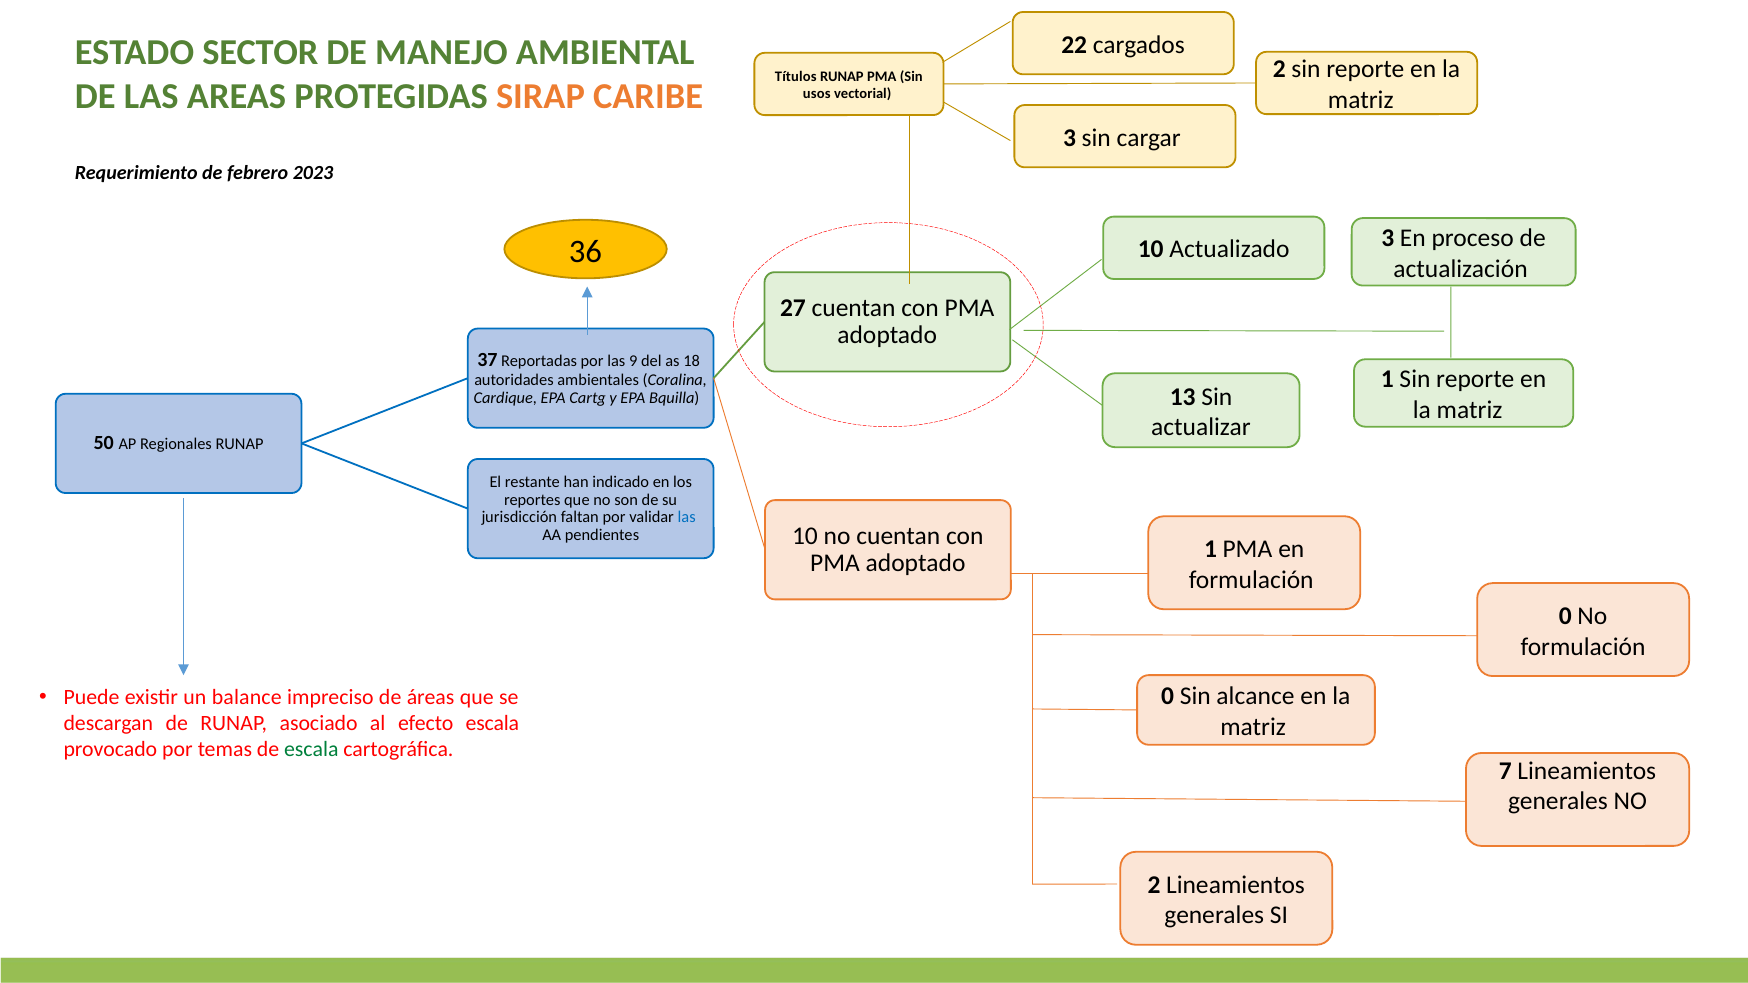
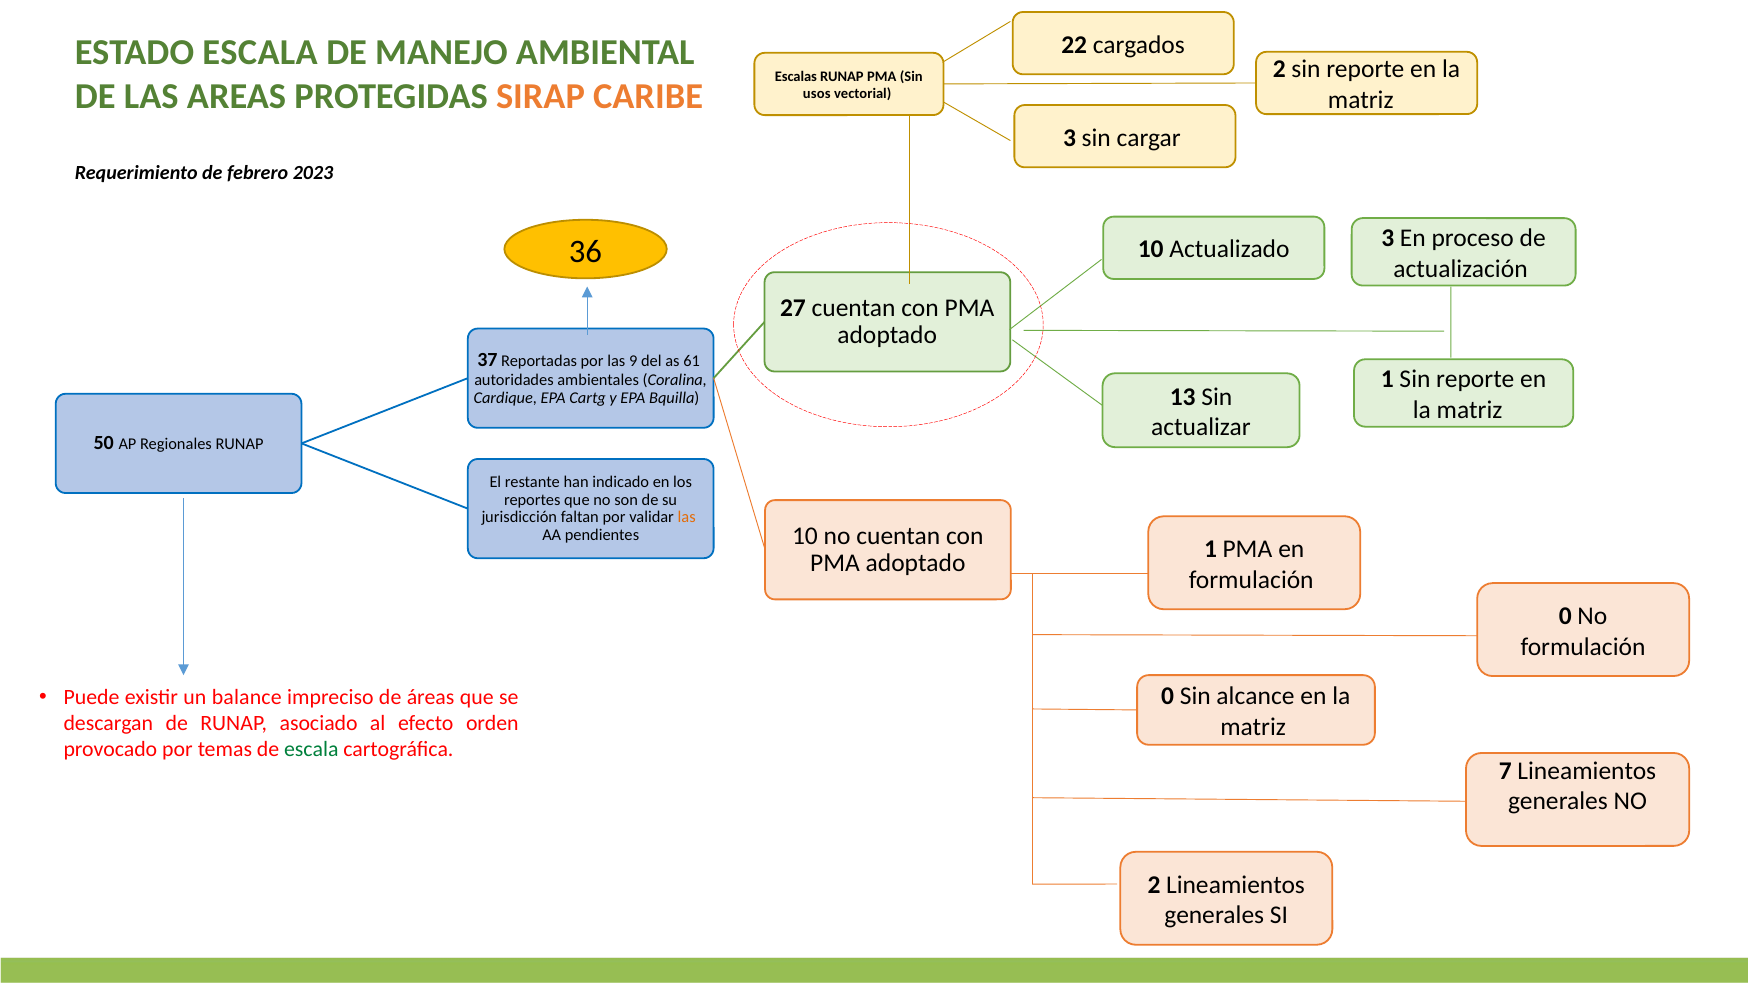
ESTADO SECTOR: SECTOR -> ESCALA (260, 52)
Títulos: Títulos -> Escalas (796, 76)
18: 18 -> 61 (692, 362)
las colour: blue -> orange (687, 517)
efecto escala: escala -> orden (492, 724)
